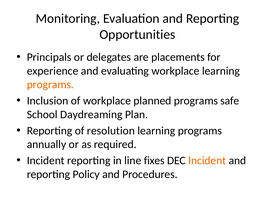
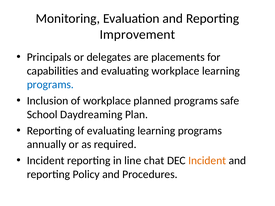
Opportunities: Opportunities -> Improvement (137, 35)
experience: experience -> capabilities (53, 71)
programs colour: orange -> blue (50, 85)
of resolution: resolution -> evaluating (111, 131)
fixes: fixes -> chat (154, 161)
